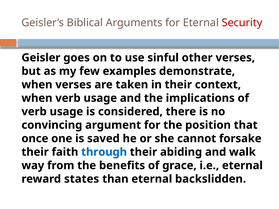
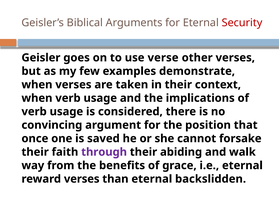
sinful: sinful -> verse (163, 58)
through colour: blue -> purple (104, 152)
reward states: states -> verses (82, 179)
